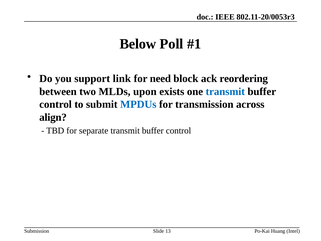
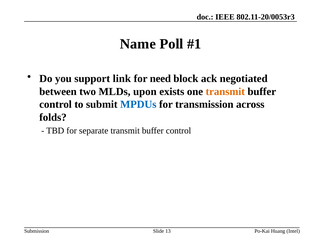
Below: Below -> Name (138, 44)
reordering: reordering -> negotiated (244, 79)
transmit colour: blue -> orange (225, 91)
align: align -> folds (53, 117)
